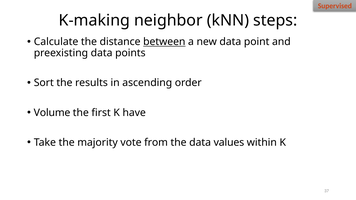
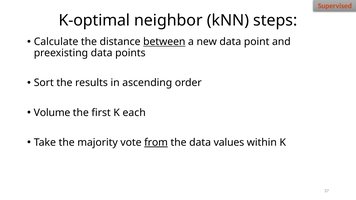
K-making: K-making -> K-optimal (94, 20)
have: have -> each (134, 113)
from underline: none -> present (156, 143)
